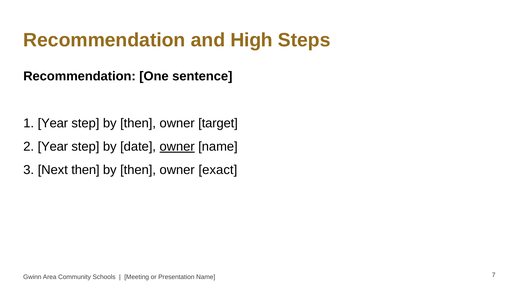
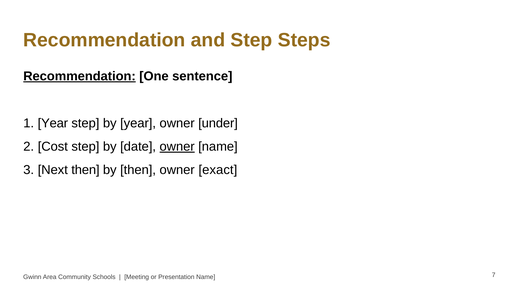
and High: High -> Step (252, 40)
Recommendation underline: none -> present (79, 76)
step by then: then -> year (138, 123)
target: target -> under (218, 123)
Year: Year -> Cost (53, 147)
